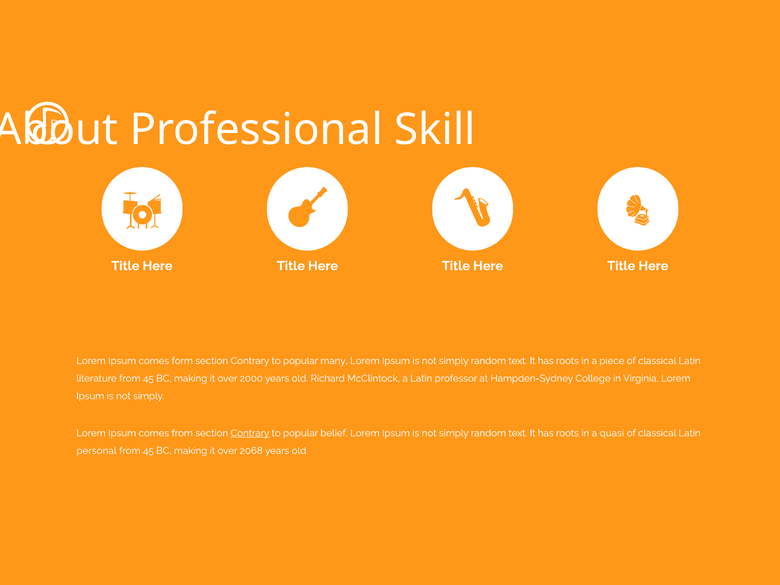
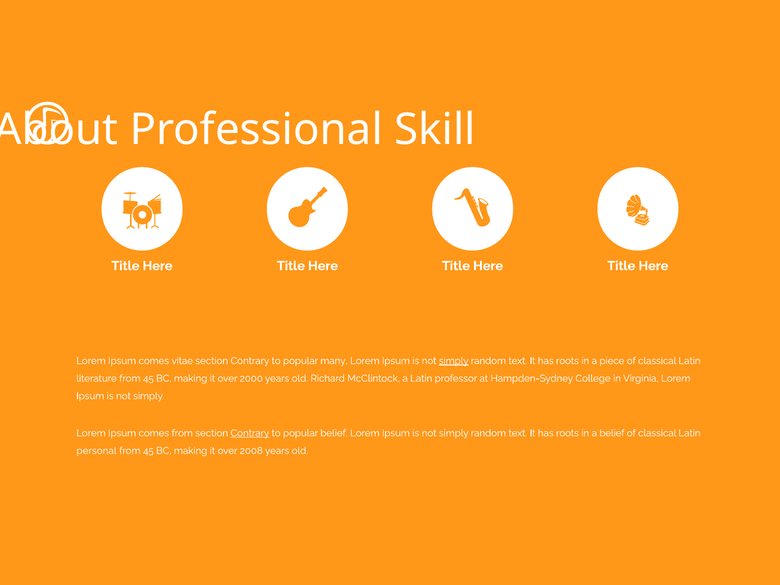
form: form -> vitae (182, 361)
simply underline: none -> present (454, 361)
a quasi: quasi -> belief (612, 433)
2068: 2068 -> 2008 (251, 451)
